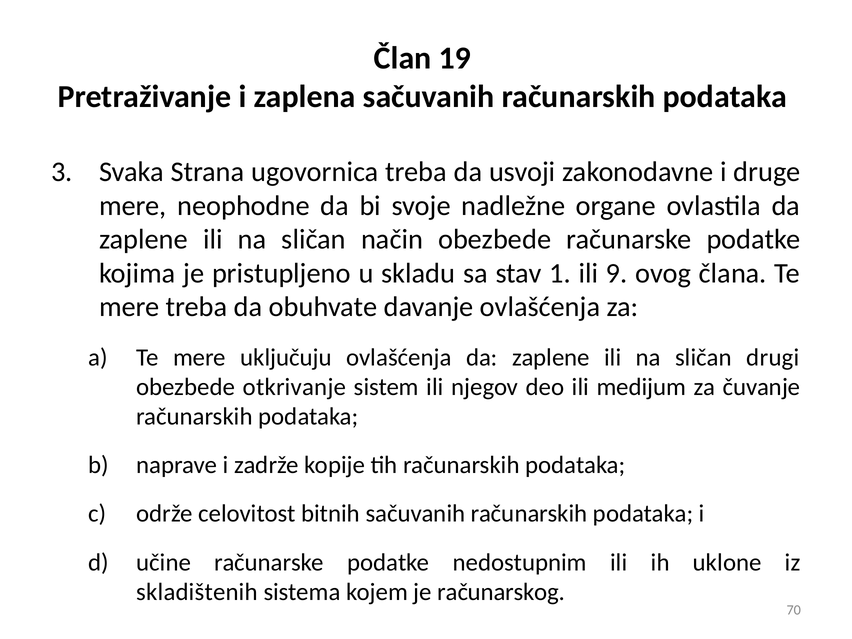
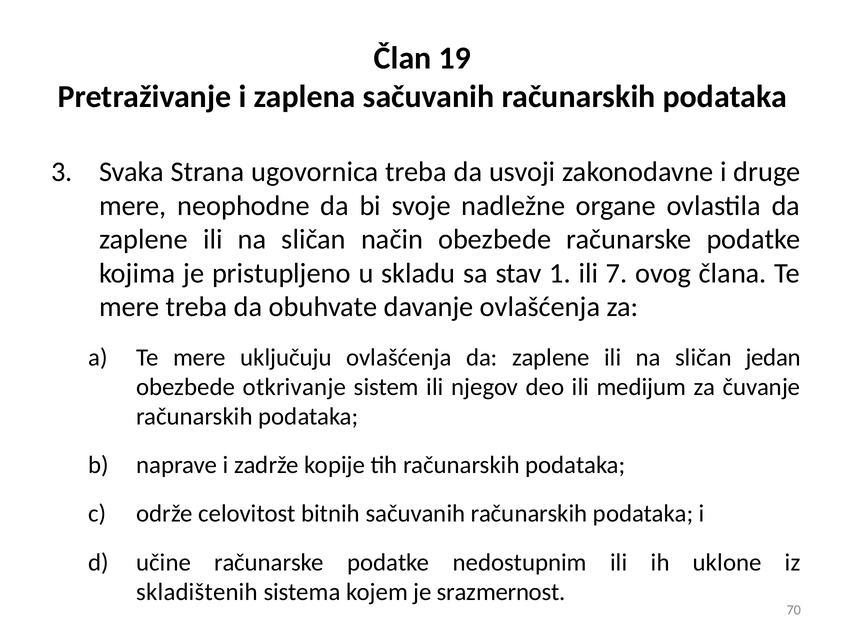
9: 9 -> 7 (617, 273)
drugi: drugi -> jedan (773, 357)
računarskog: računarskog -> srazmernost (501, 592)
